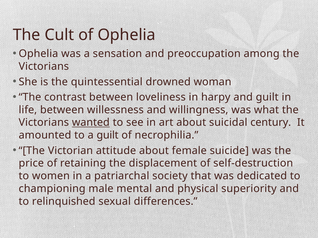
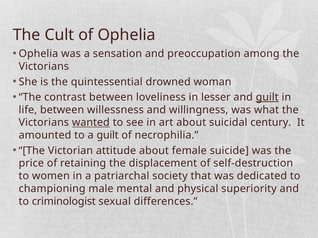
harpy: harpy -> lesser (216, 97)
guilt underline: none -> present (267, 97)
relinquished: relinquished -> criminologist (64, 202)
